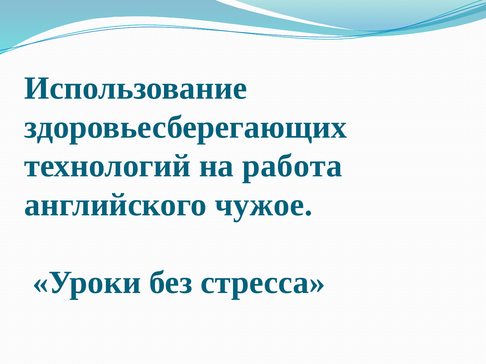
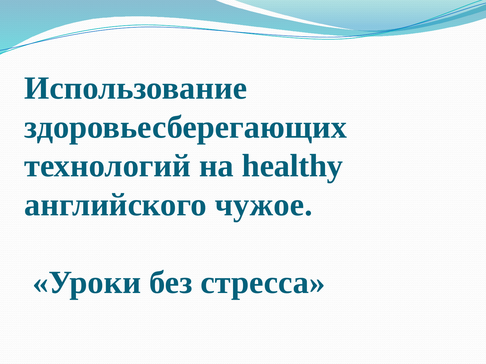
работа: работа -> healthy (293, 166)
